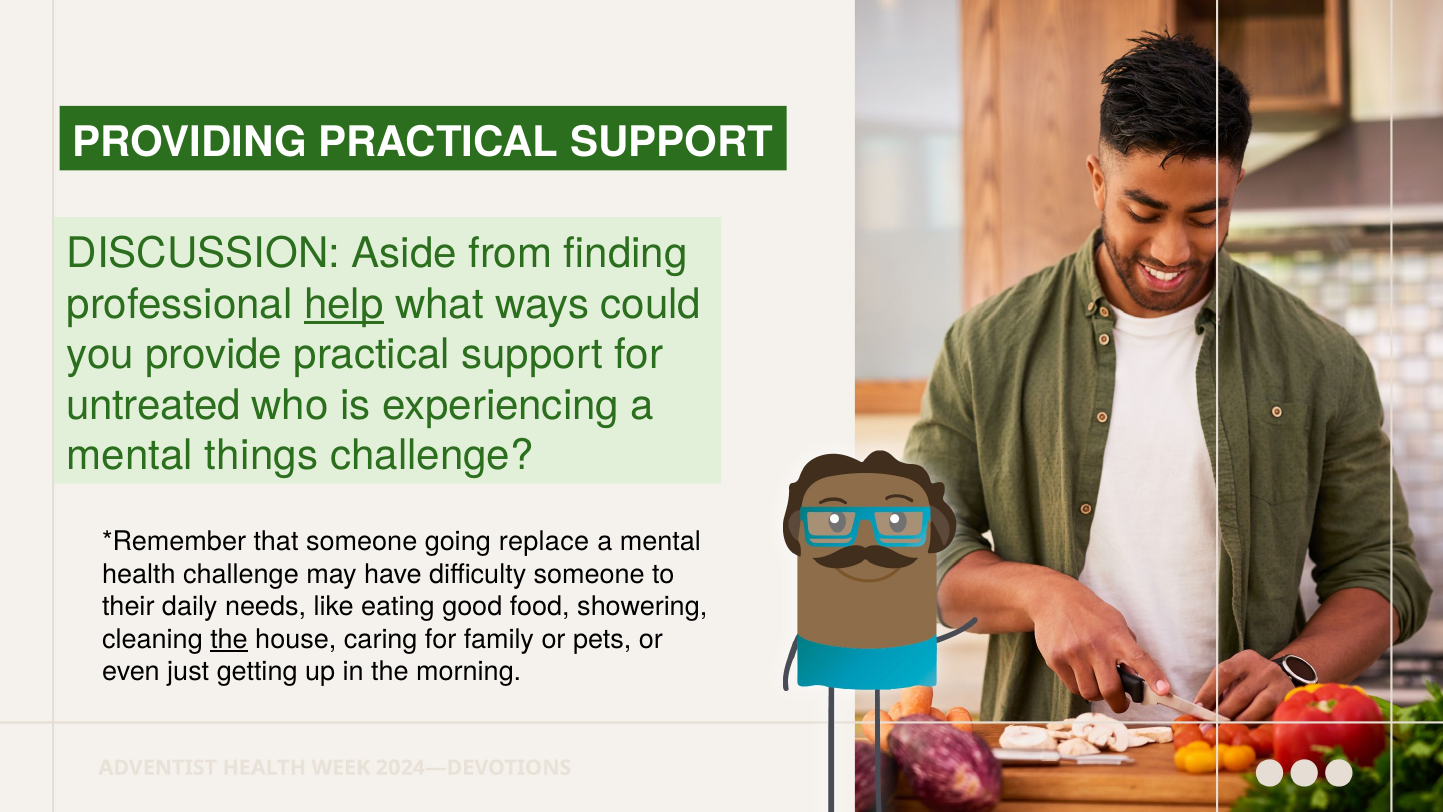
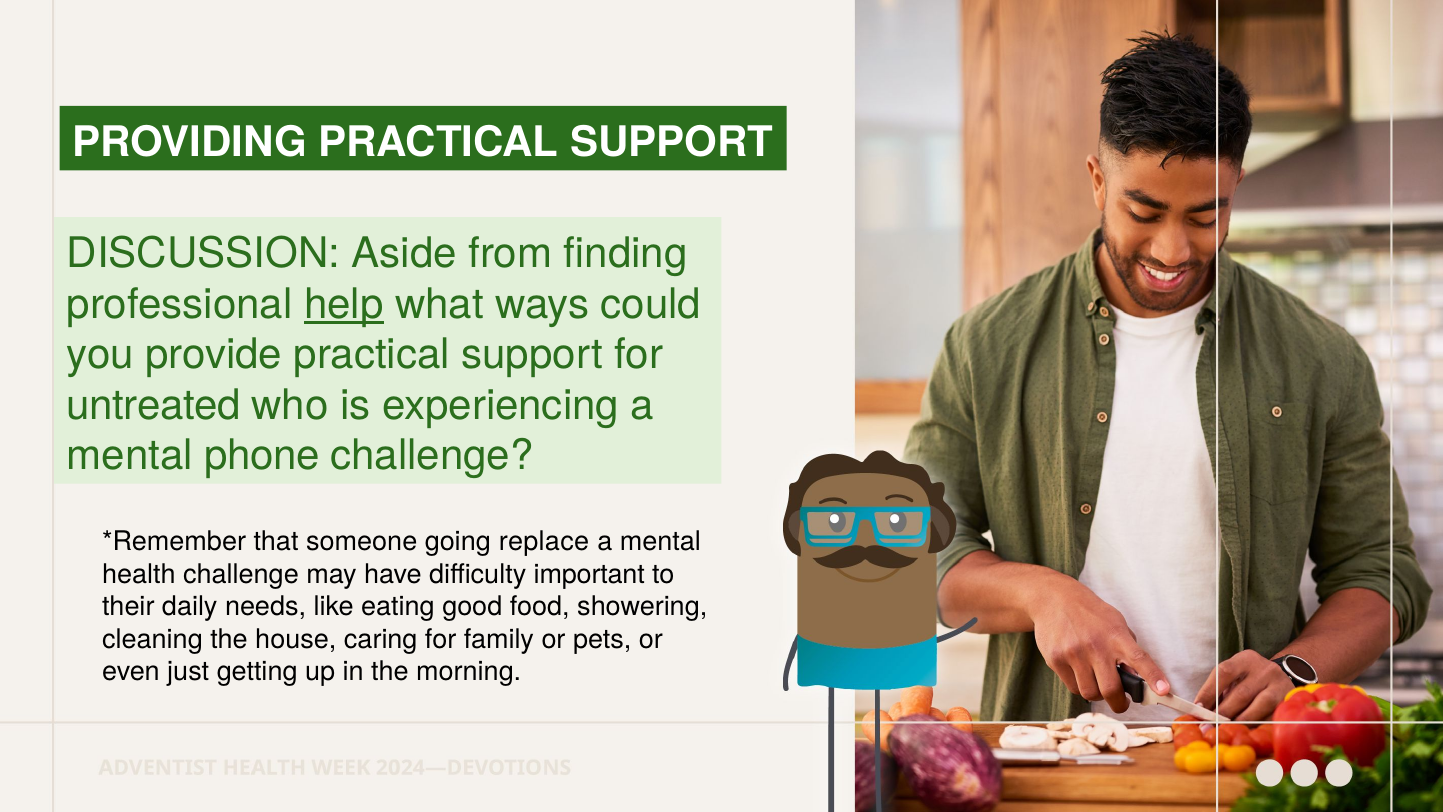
things: things -> phone (262, 456)
difficulty someone: someone -> important (589, 574)
the underline: present -> none (229, 639)
